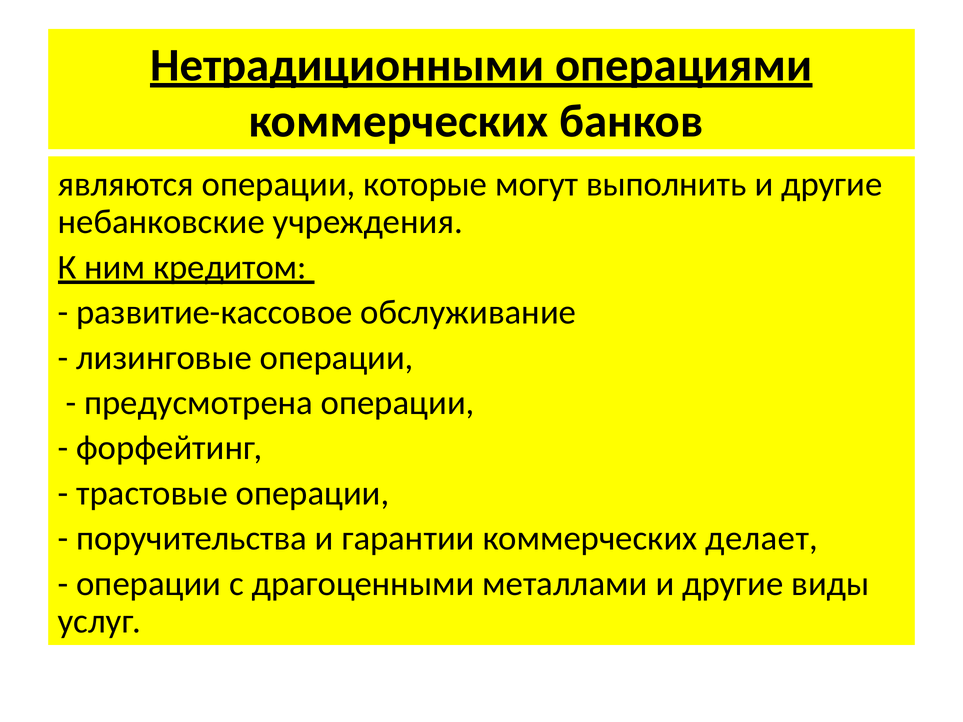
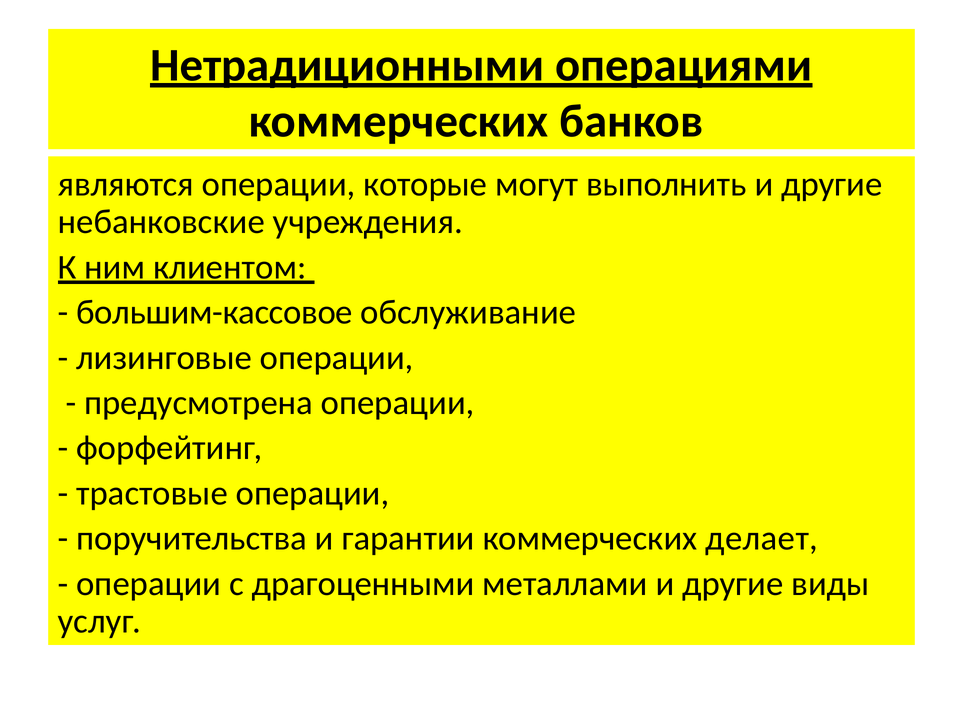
кредитом: кредитом -> клиентом (230, 267)
развитие-кассовое: развитие-кассовое -> большим-кассовое (214, 312)
